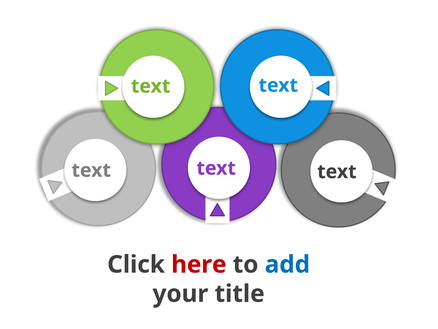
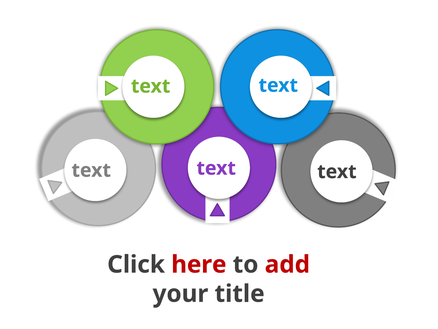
add colour: blue -> red (287, 264)
